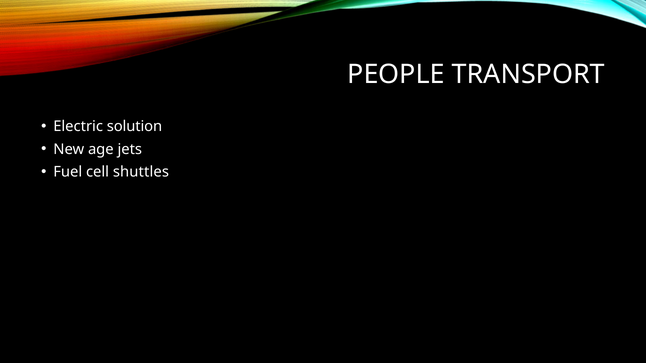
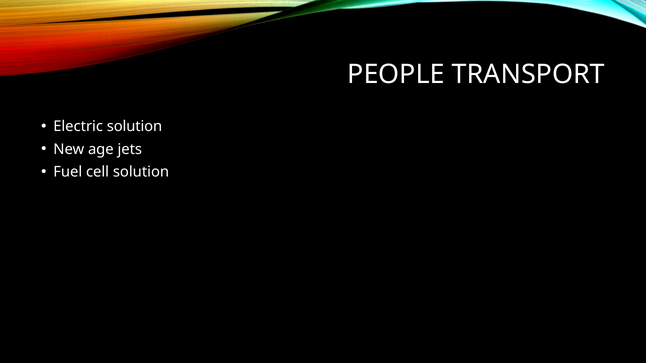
cell shuttles: shuttles -> solution (141, 172)
